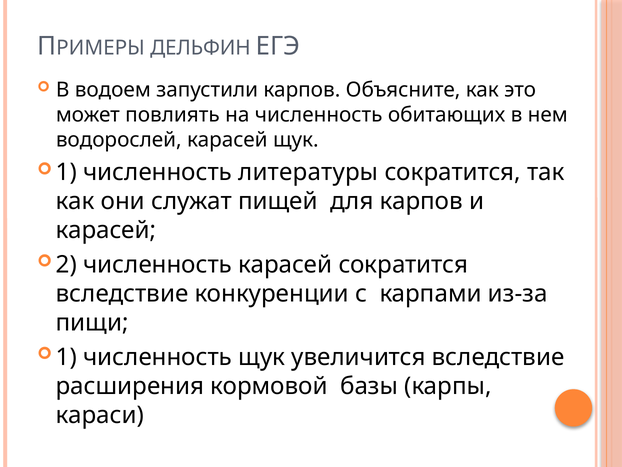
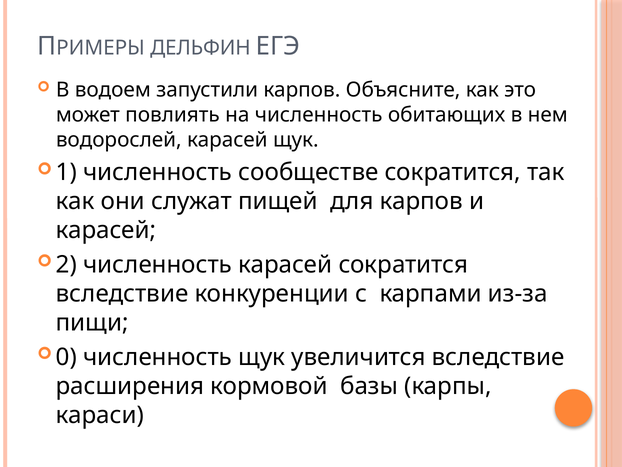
литературы: литературы -> сообществе (308, 172)
1: 1 -> 0 (66, 357)
